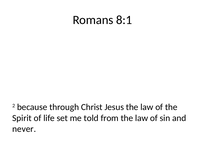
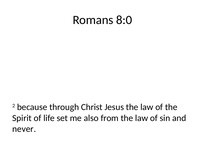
8:1: 8:1 -> 8:0 (124, 20)
told: told -> also (91, 118)
